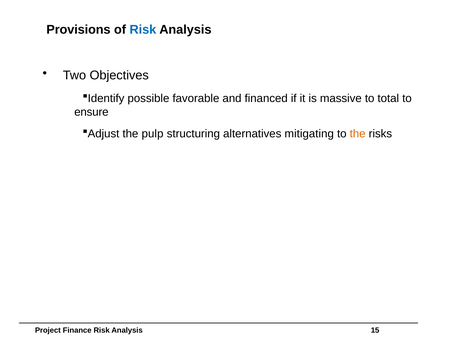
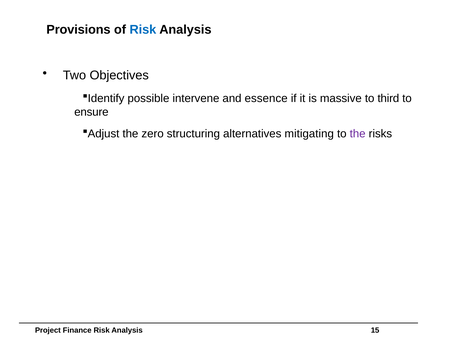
favorable: favorable -> intervene (196, 98)
financed: financed -> essence (266, 98)
total: total -> third (388, 98)
pulp: pulp -> zero (153, 134)
the colour: orange -> purple (358, 134)
